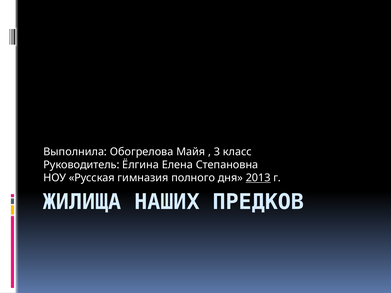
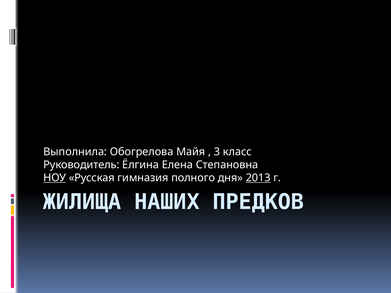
НОУ underline: none -> present (55, 178)
